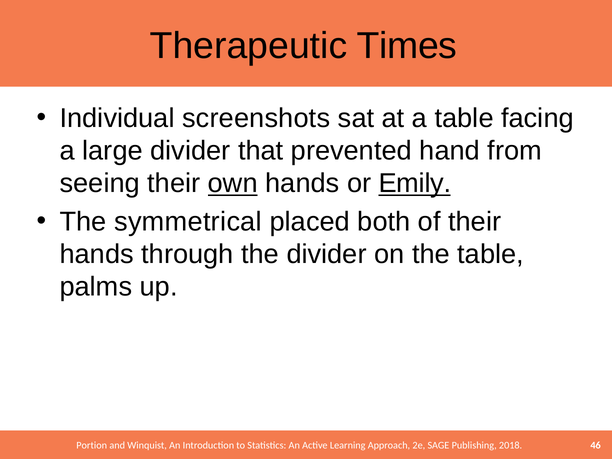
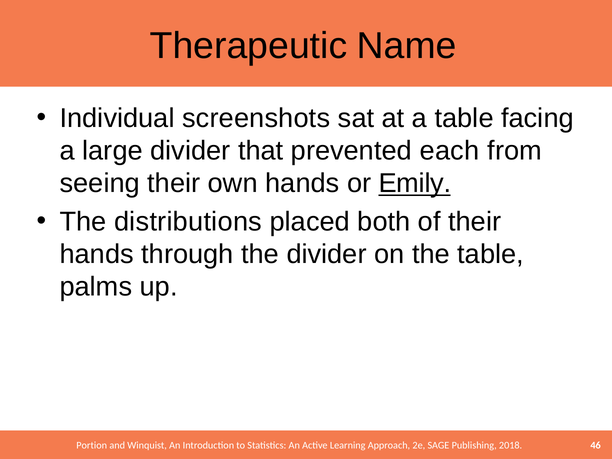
Times: Times -> Name (407, 46)
hand: hand -> each (450, 151)
own underline: present -> none (233, 183)
symmetrical: symmetrical -> distributions (188, 222)
